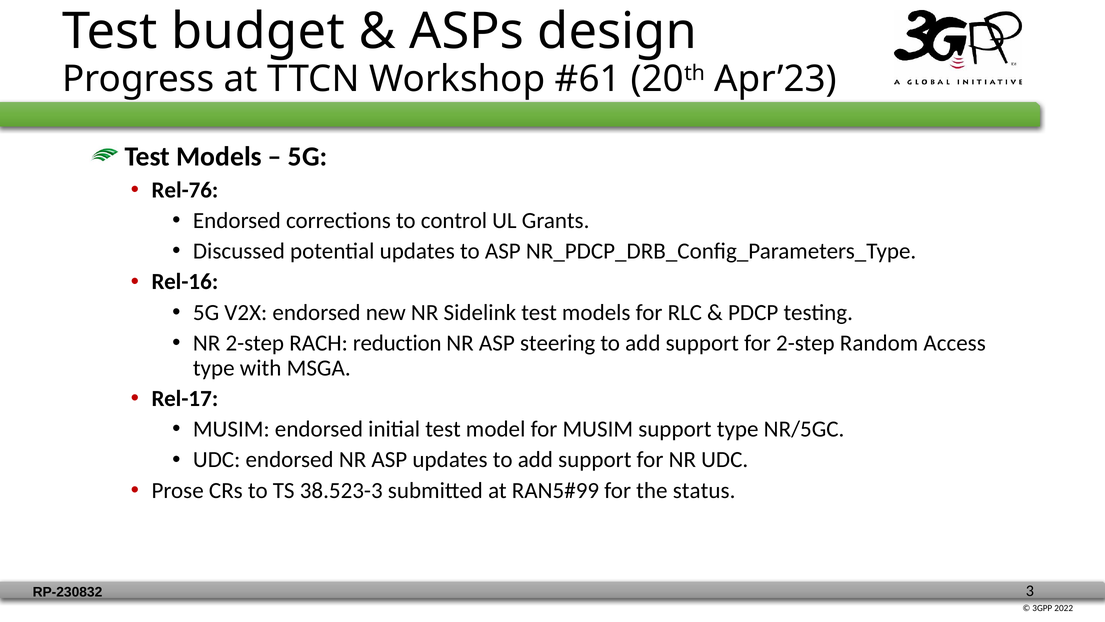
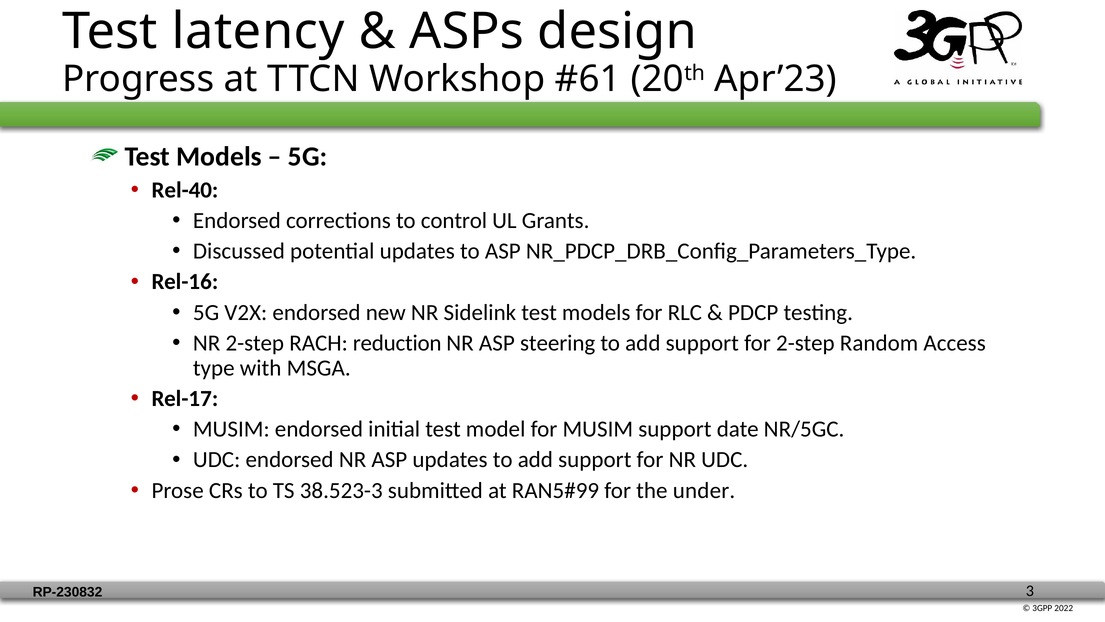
budget: budget -> latency (258, 32)
Rel-76: Rel-76 -> Rel-40 (185, 190)
support type: type -> date (738, 429)
status: status -> under (704, 490)
